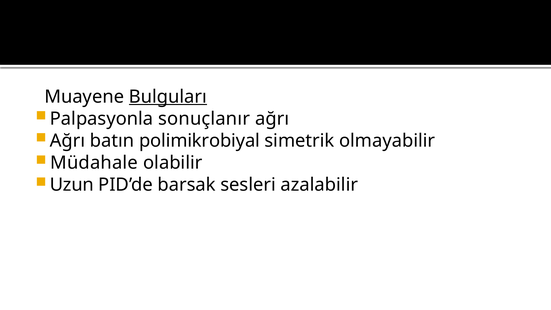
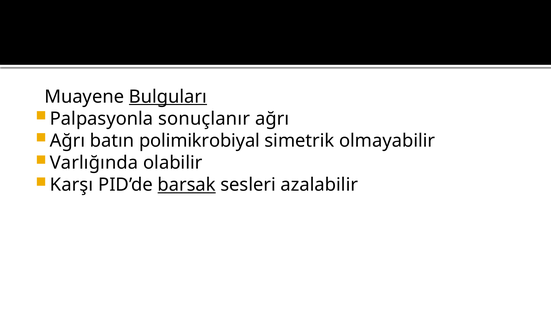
Müdahale: Müdahale -> Varlığında (94, 163)
Uzun: Uzun -> Karşı (72, 185)
barsak underline: none -> present (187, 185)
